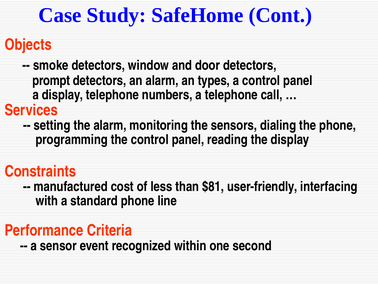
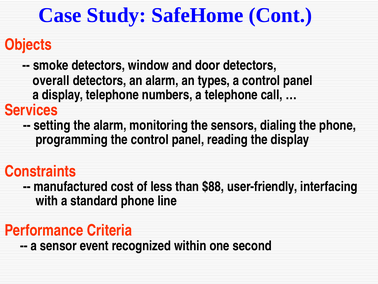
prompt: prompt -> overall (51, 81)
$81: $81 -> $88 (213, 186)
